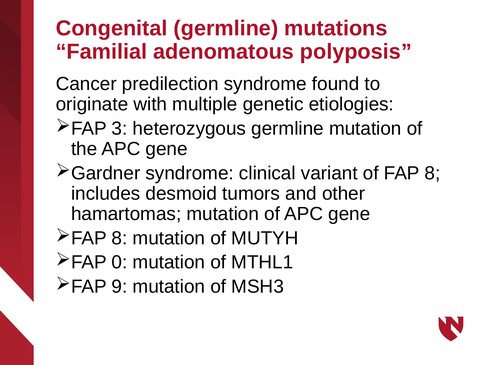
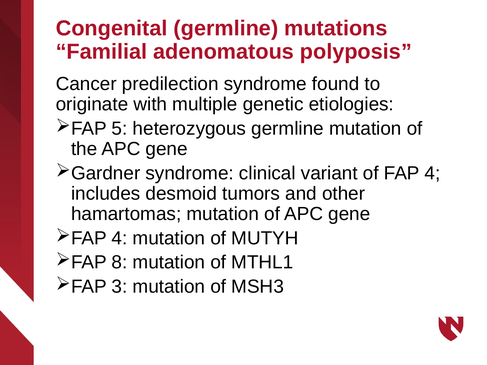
3: 3 -> 5 (120, 129)
FAP 8: 8 -> 4 (432, 173)
8: 8 -> 4 (120, 238)
0: 0 -> 8 (120, 263)
9: 9 -> 3 (120, 287)
